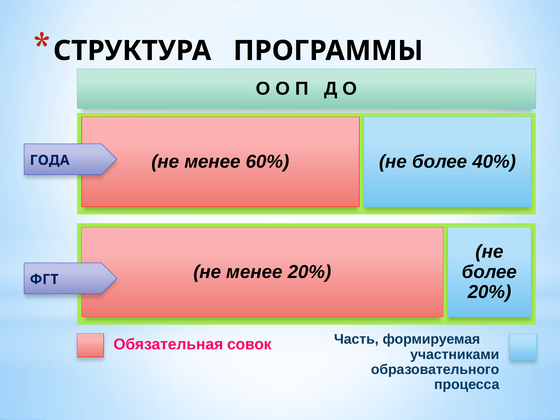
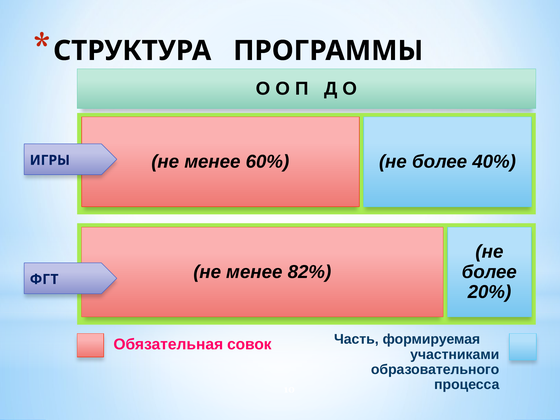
ГОДА: ГОДА -> ИГРЫ (50, 160)
менее 20%: 20% -> 82% (310, 272)
